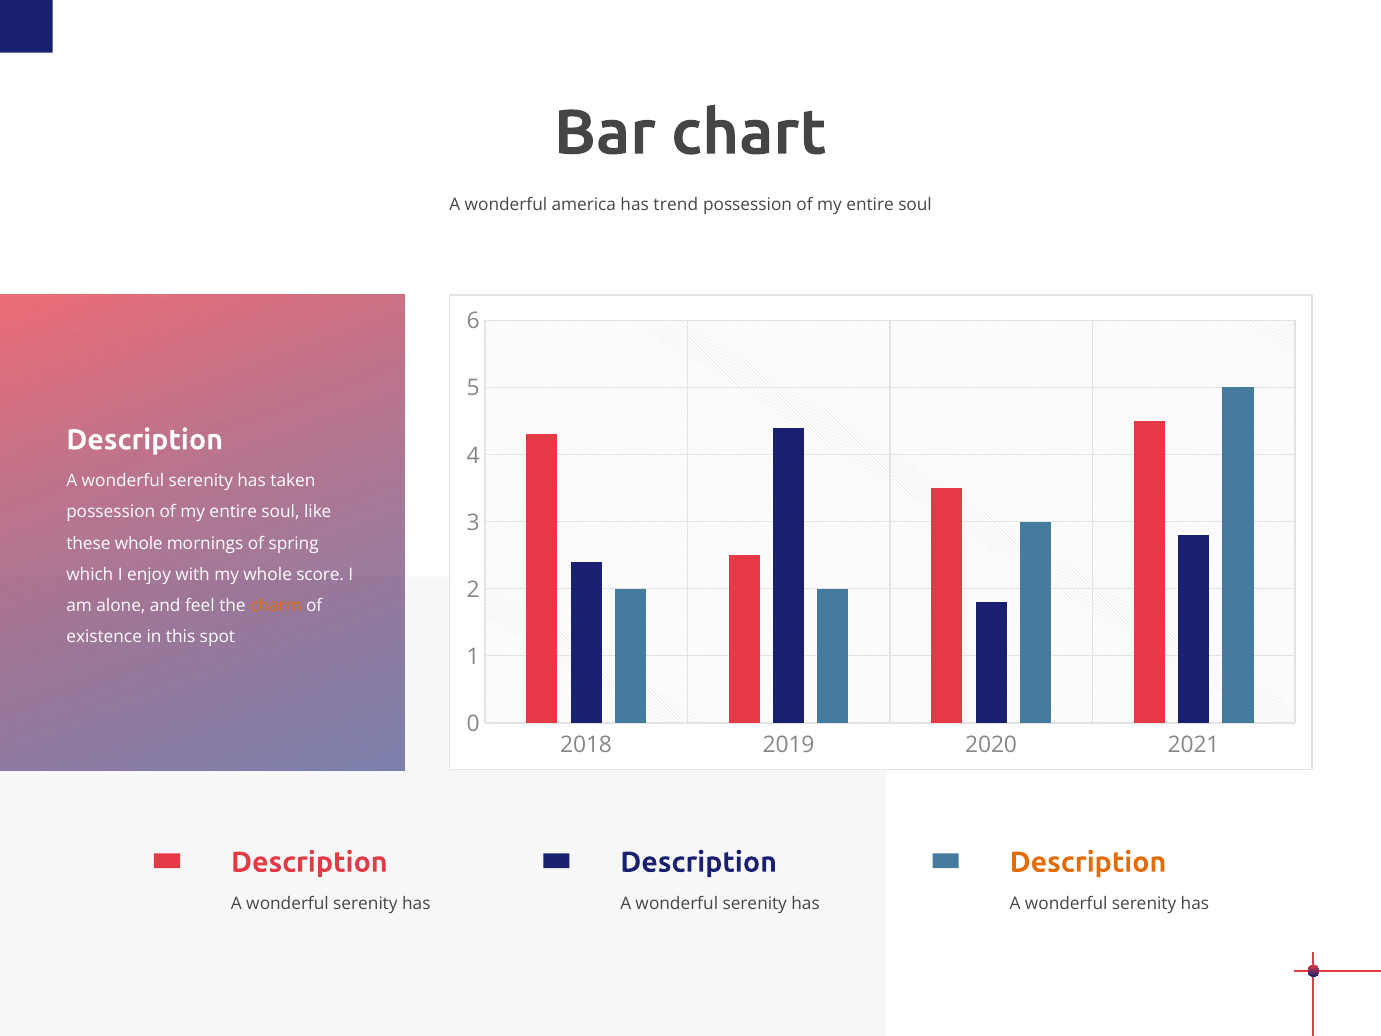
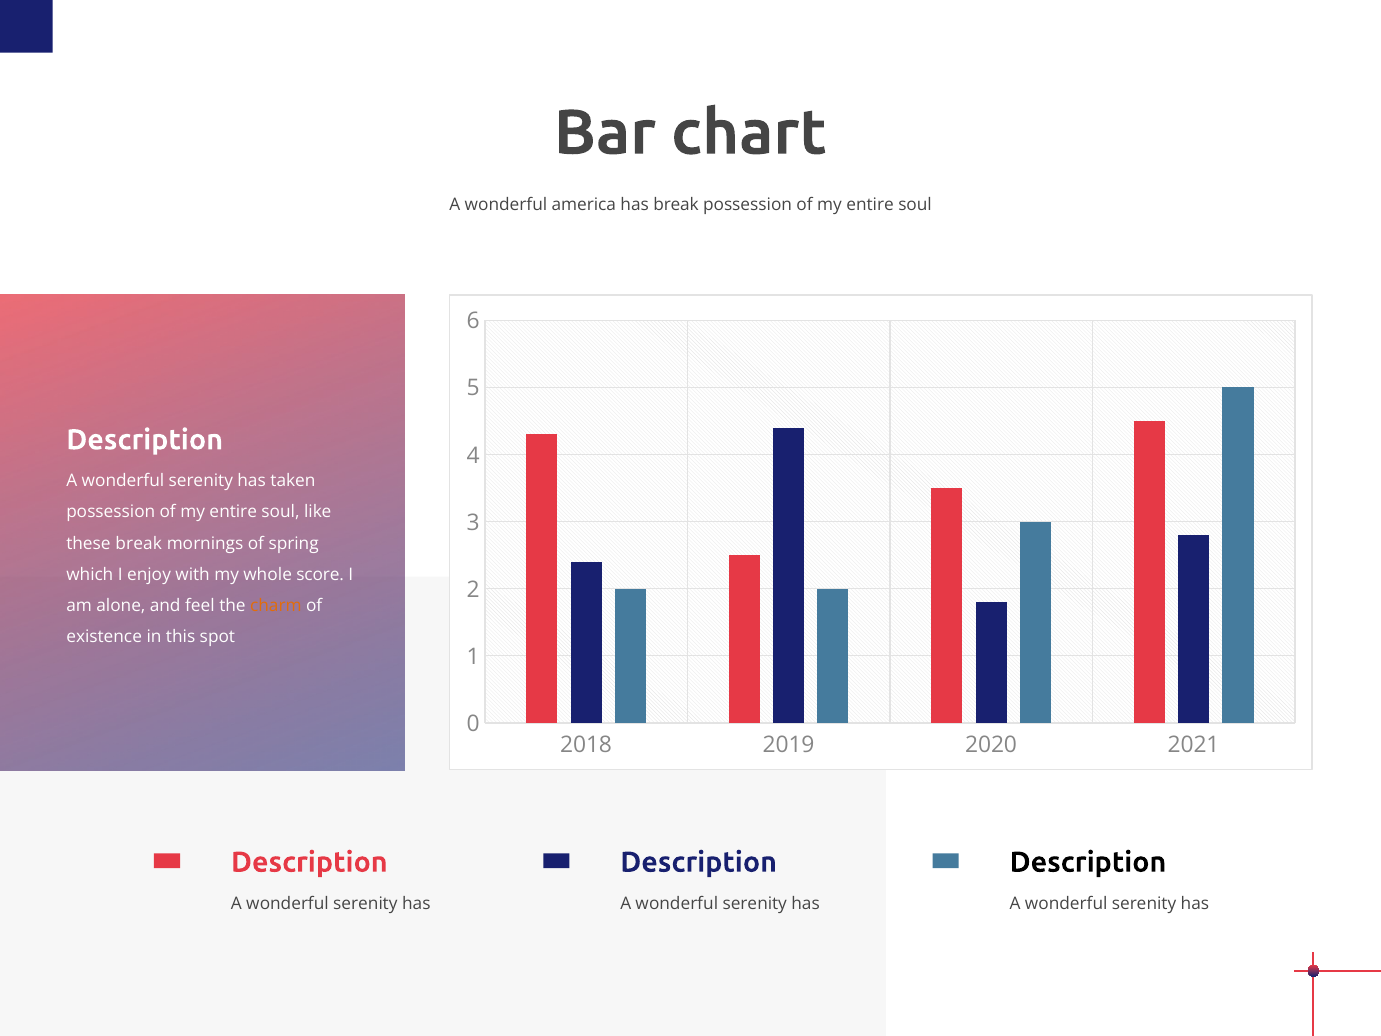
has trend: trend -> break (676, 205)
these whole: whole -> break (139, 543)
Description colour: orange -> black (1088, 862)
